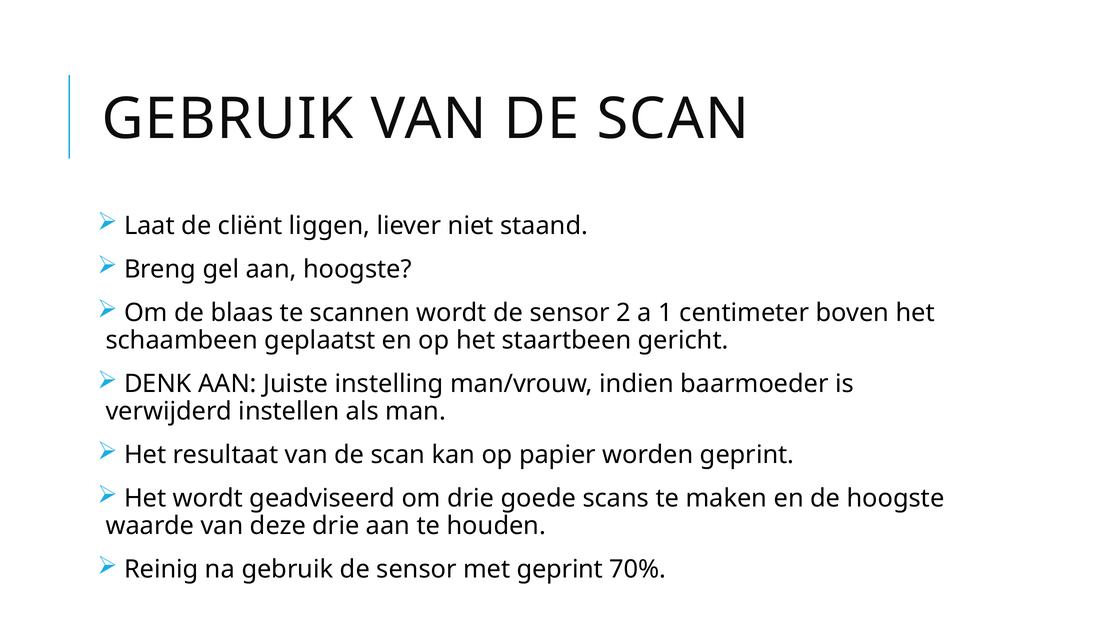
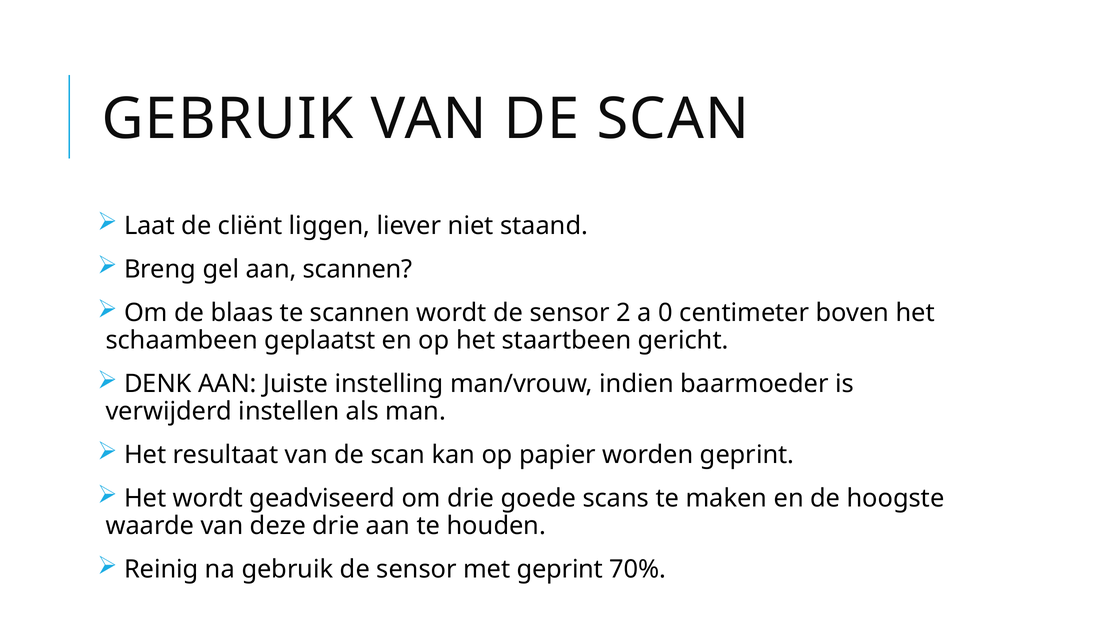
aan hoogste: hoogste -> scannen (358, 269)
1: 1 -> 0 (666, 313)
